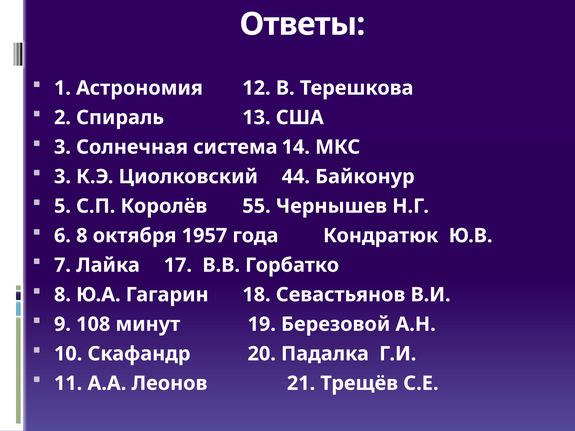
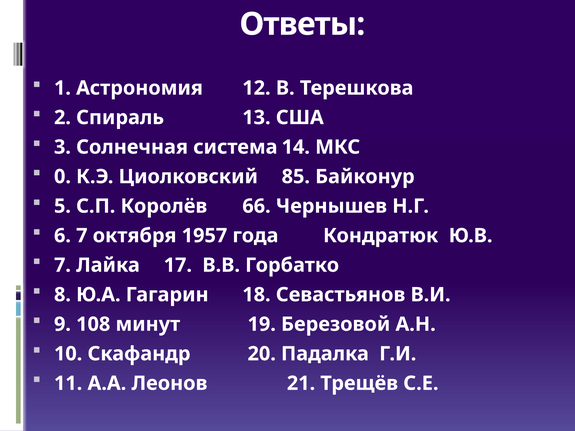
3: 3 -> 0 (62, 177)
44: 44 -> 85 (296, 177)
55: 55 -> 66 (256, 206)
6 8: 8 -> 7 (82, 236)
